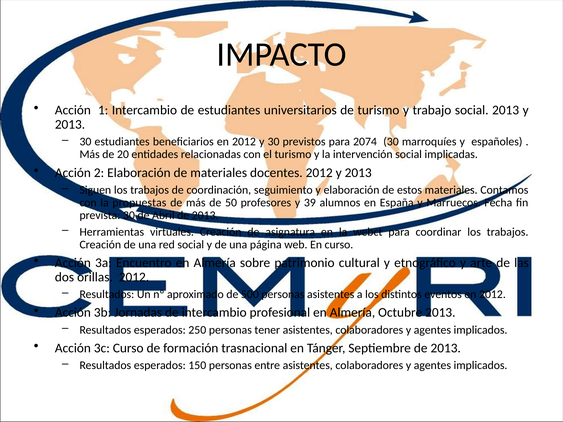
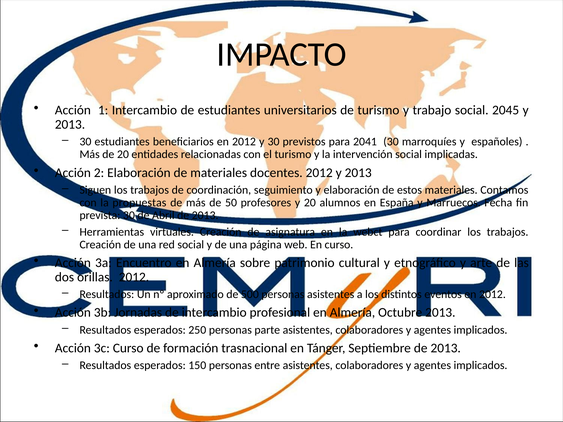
social 2013: 2013 -> 2045 (506, 110)
2074: 2074 -> 2041 (365, 142)
y 39: 39 -> 20 (310, 203)
tener: tener -> parte (267, 330)
